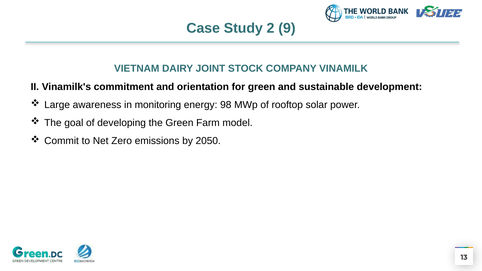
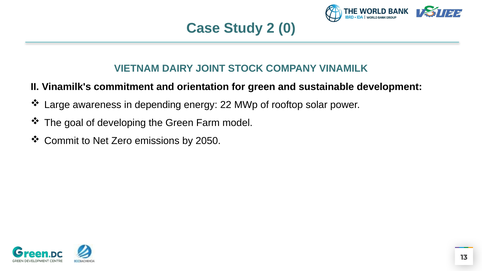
9: 9 -> 0 (287, 28)
monitoring: monitoring -> depending (158, 105)
98: 98 -> 22 (226, 105)
